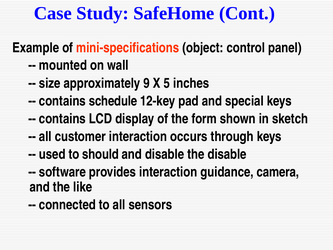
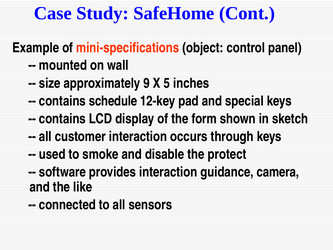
should: should -> smoke (100, 154)
the disable: disable -> protect (227, 154)
